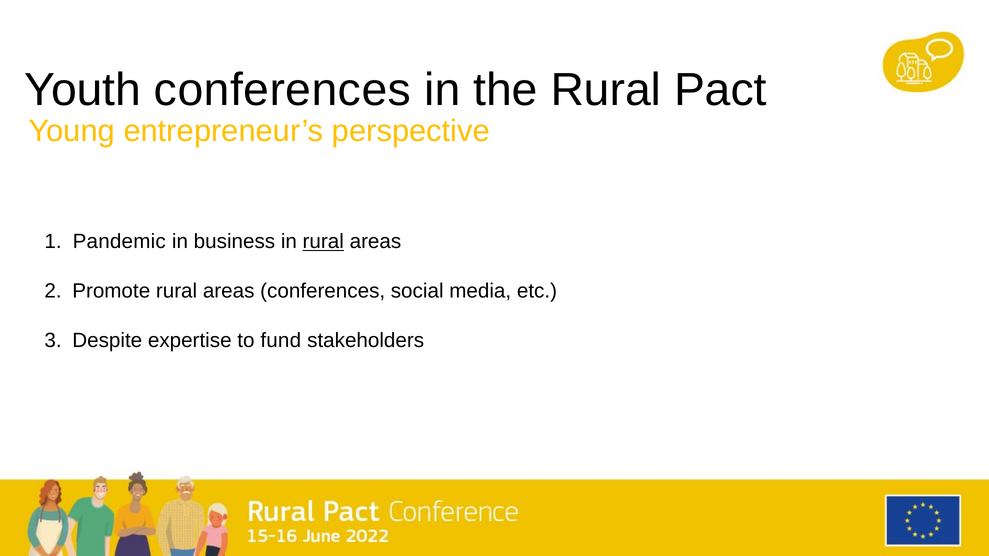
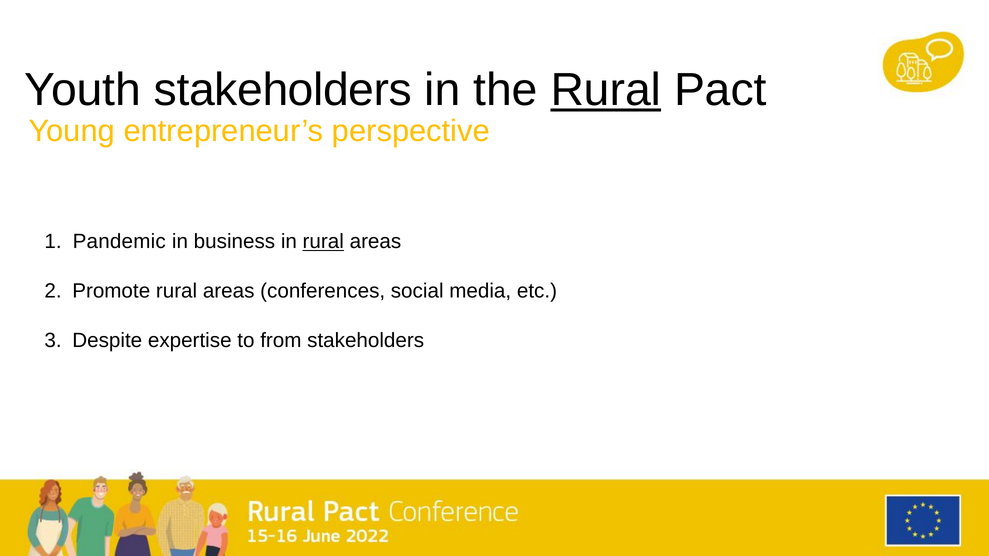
Youth conferences: conferences -> stakeholders (283, 90)
Rural underline: none -> present (606, 90)
fund: fund -> from (281, 341)
